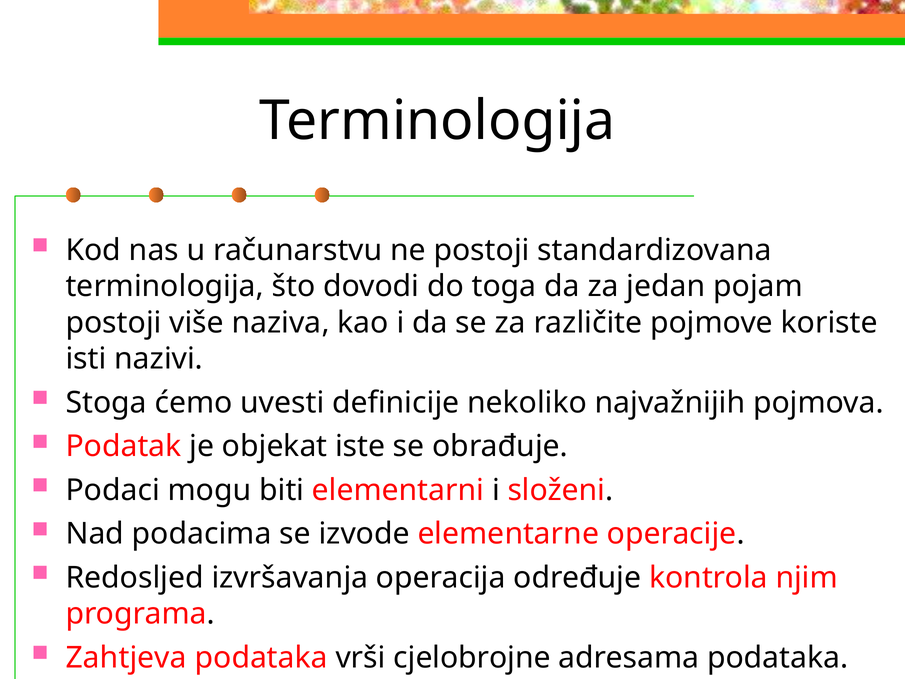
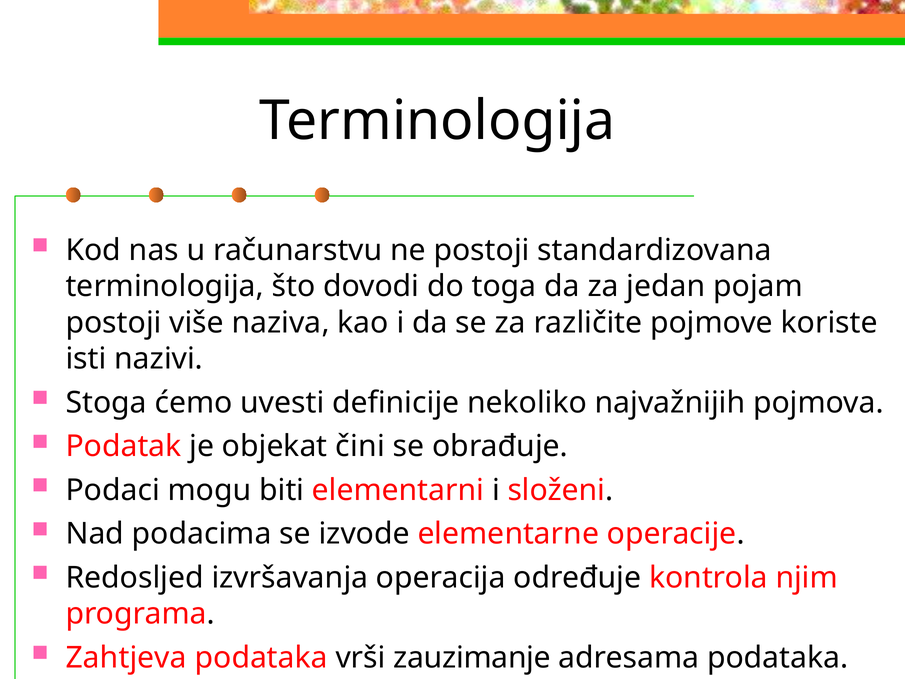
iste: iste -> čini (360, 446)
cjelobrojne: cjelobrojne -> zauzimanje (472, 657)
